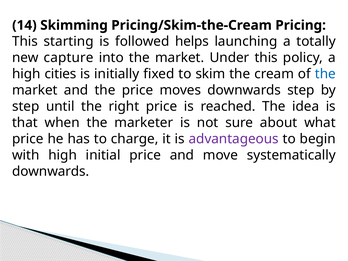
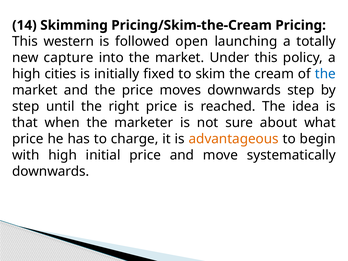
starting: starting -> western (69, 42)
helps: helps -> open (192, 42)
advantageous colour: purple -> orange (234, 139)
